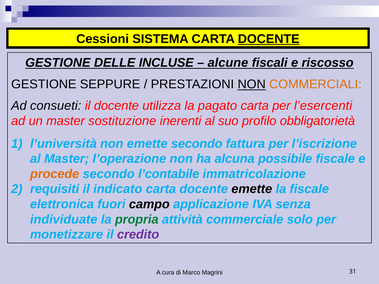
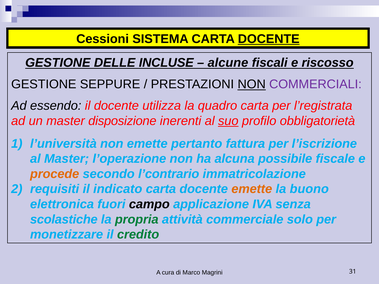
COMMERCIALI colour: orange -> purple (315, 84)
consueti: consueti -> essendo (56, 106)
pagato: pagato -> quadro (218, 106)
l’esercenti: l’esercenti -> l’registrata (323, 106)
sostituzione: sostituzione -> disposizione (122, 121)
suo underline: none -> present (228, 121)
emette secondo: secondo -> pertanto (197, 144)
l’contabile: l’contabile -> l’contrario (169, 174)
emette colour: black -> orange (252, 189)
la fiscale: fiscale -> buono (309, 189)
individuate: individuate -> scolastiche (64, 220)
credito colour: purple -> green (138, 235)
